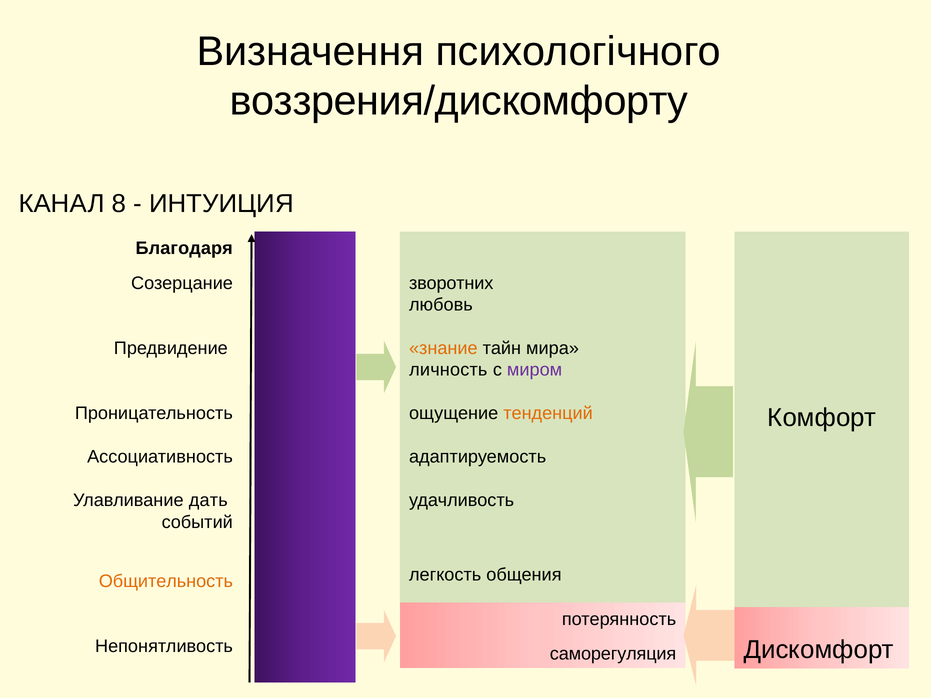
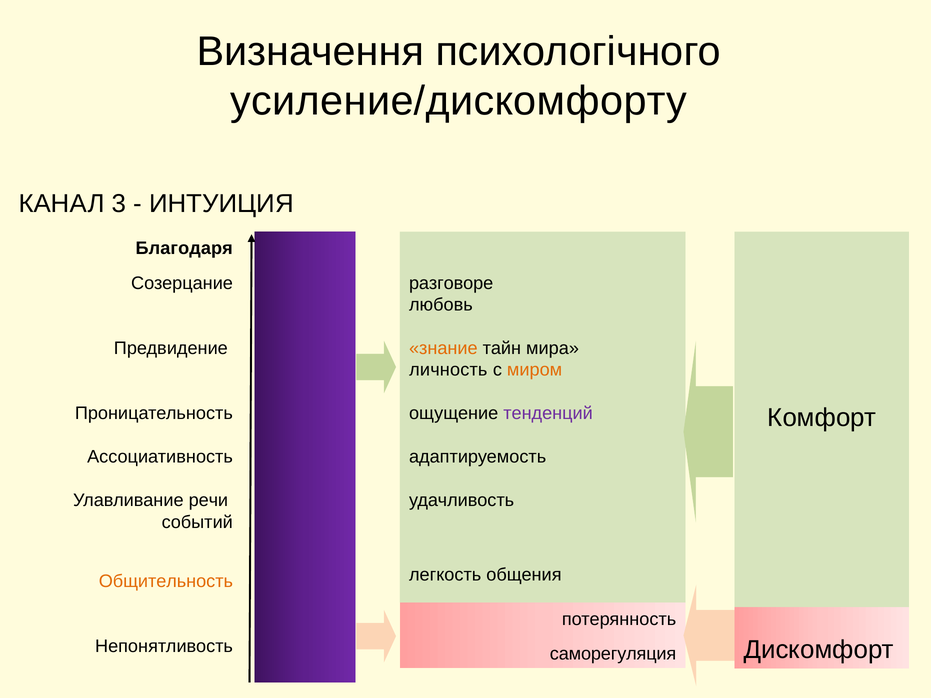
воззрения/дискомфорту: воззрения/дискомфорту -> усиление/дискомфорту (459, 101)
8: 8 -> 3 (119, 204)
зворотних: зворотних -> разговоре (451, 283)
миром colour: purple -> orange (535, 370)
тенденций colour: orange -> purple (548, 414)
дать: дать -> речи (208, 501)
